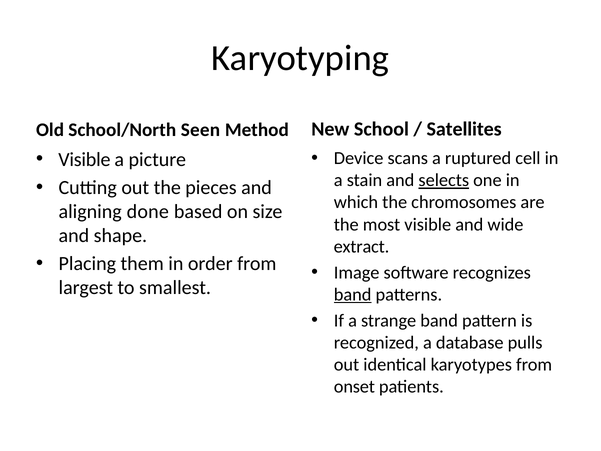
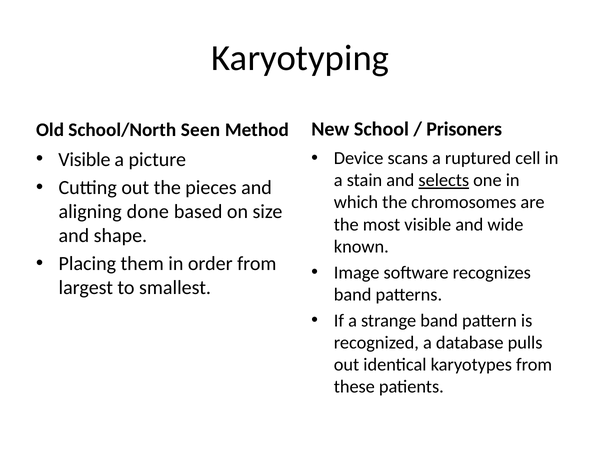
Satellites: Satellites -> Prisoners (464, 129)
extract: extract -> known (361, 246)
band underline: present -> none (353, 294)
onset: onset -> these (354, 387)
